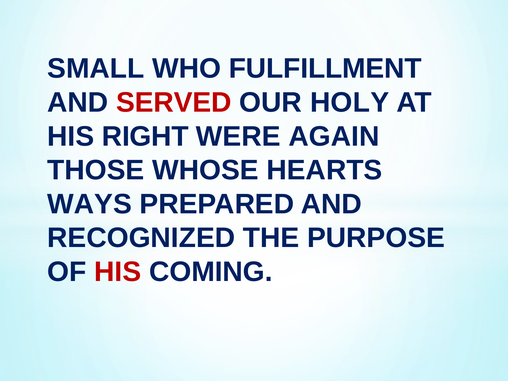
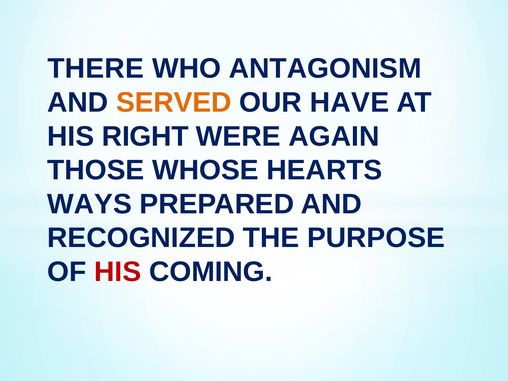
SMALL: SMALL -> THERE (96, 69)
FULFILLMENT: FULFILLMENT -> ANTAGONISM (325, 69)
SERVED colour: red -> orange (174, 103)
HOLY: HOLY -> HAVE (350, 103)
